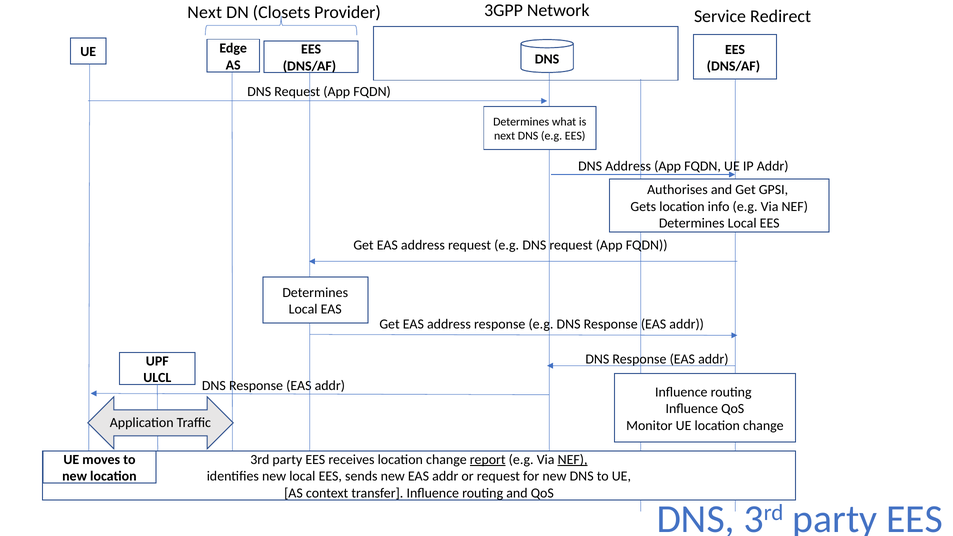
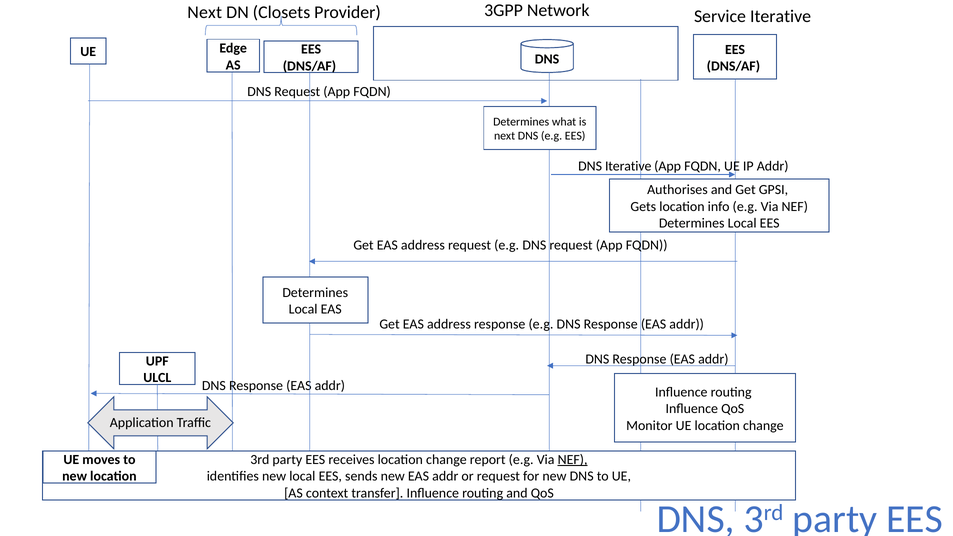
Service Redirect: Redirect -> Iterative (781, 17)
DNS Address: Address -> Iterative (628, 166)
report underline: present -> none (488, 460)
